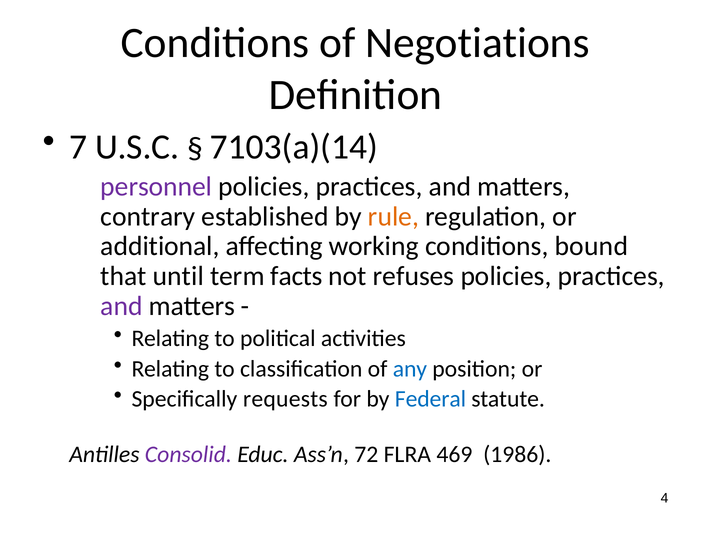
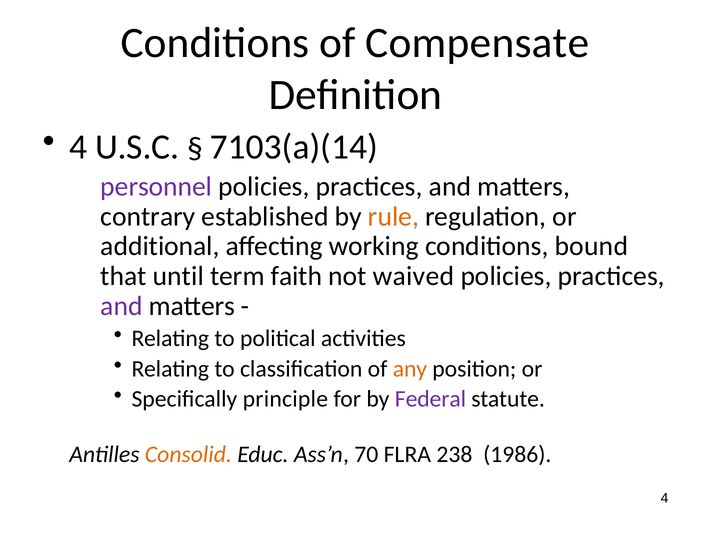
Negotiations: Negotiations -> Compensate (477, 43)
7: 7 -> 4 (78, 147)
facts: facts -> faith (296, 276)
refuses: refuses -> waived (413, 276)
any colour: blue -> orange (410, 369)
requests: requests -> principle (285, 399)
Federal colour: blue -> purple (430, 399)
Consolid colour: purple -> orange (188, 455)
72: 72 -> 70 (366, 455)
469: 469 -> 238 (454, 455)
